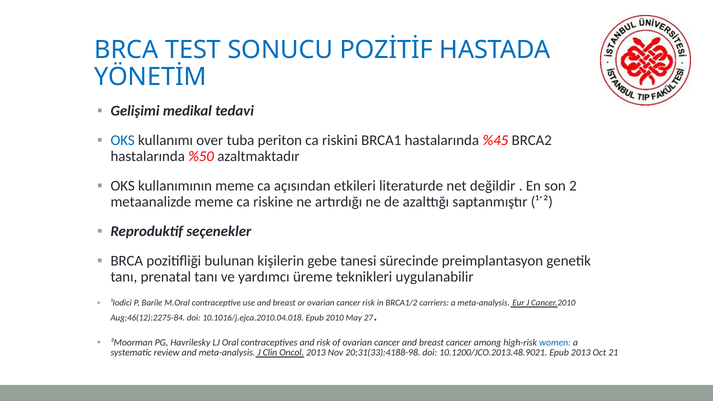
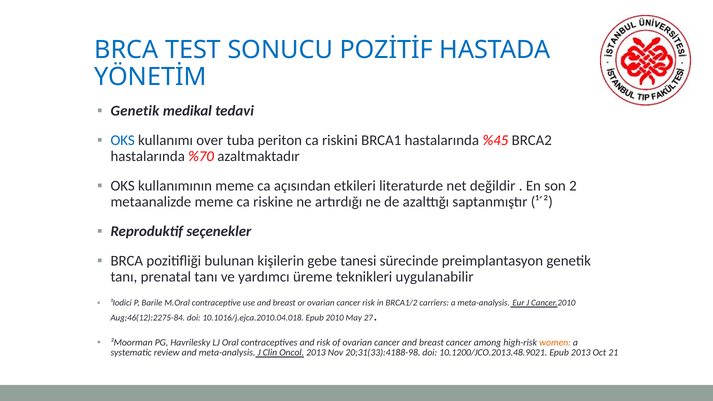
Gelişimi: Gelişimi -> Genetik (135, 111)
%50: %50 -> %70 (201, 156)
women colour: blue -> orange (555, 342)
